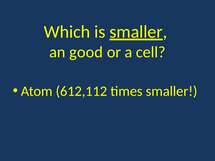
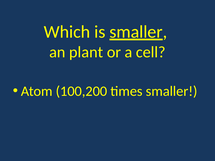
good: good -> plant (86, 52)
612,112: 612,112 -> 100,200 (81, 91)
